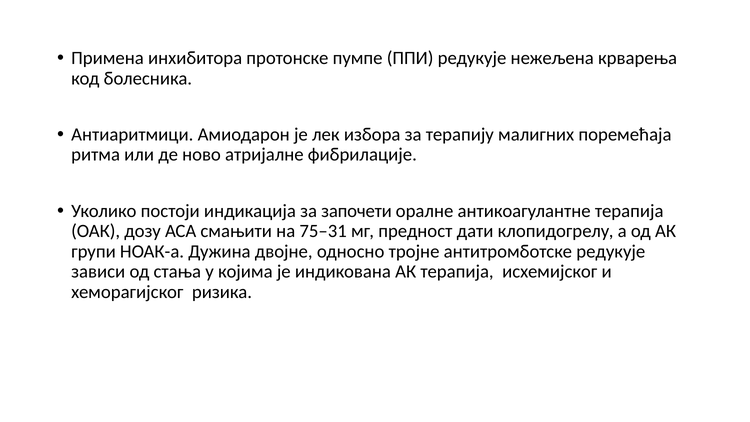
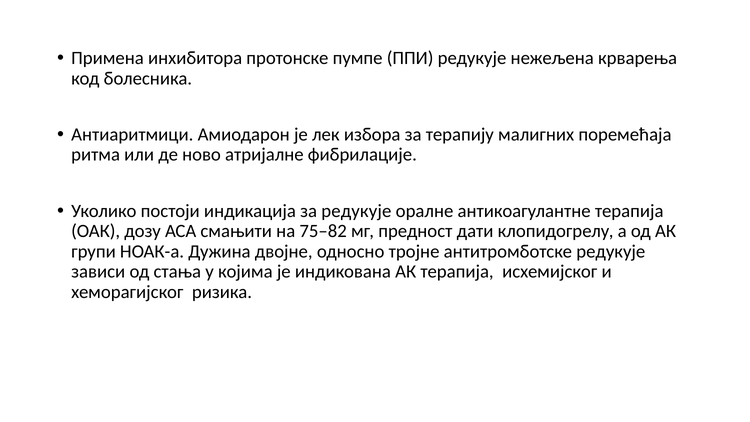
за започети: започети -> редукује (356, 211)
75–31: 75–31 -> 75–82 (323, 231)
